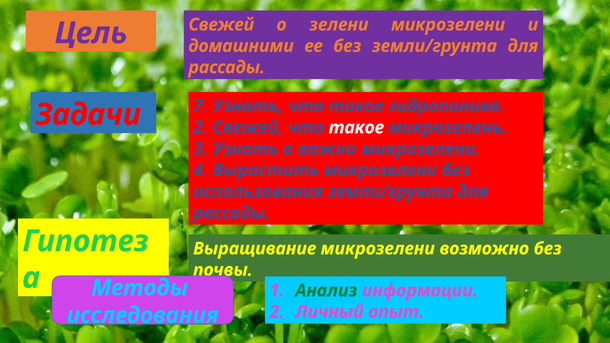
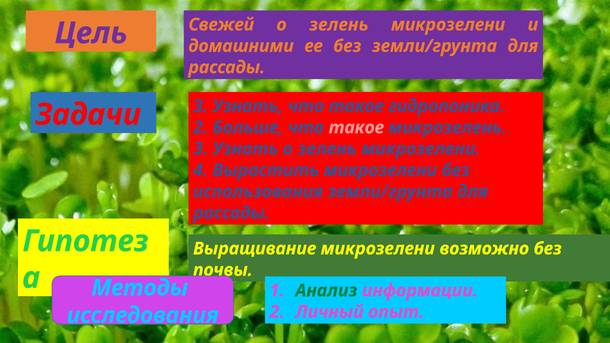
зелени: зелени -> зелень (339, 25)
Задачи 7: 7 -> 3 (200, 106)
2 Свежей: Свежей -> Больше (248, 128)
такое colour: white -> pink (356, 128)
Узнать о важна: важна -> зелень (327, 149)
